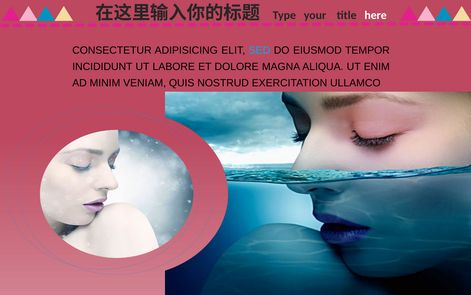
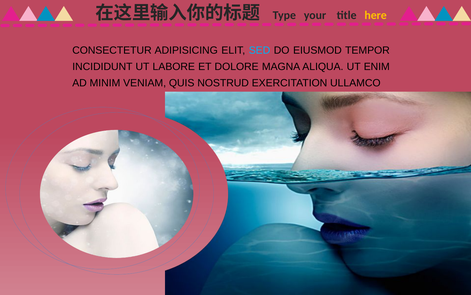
here colour: white -> yellow (376, 15)
